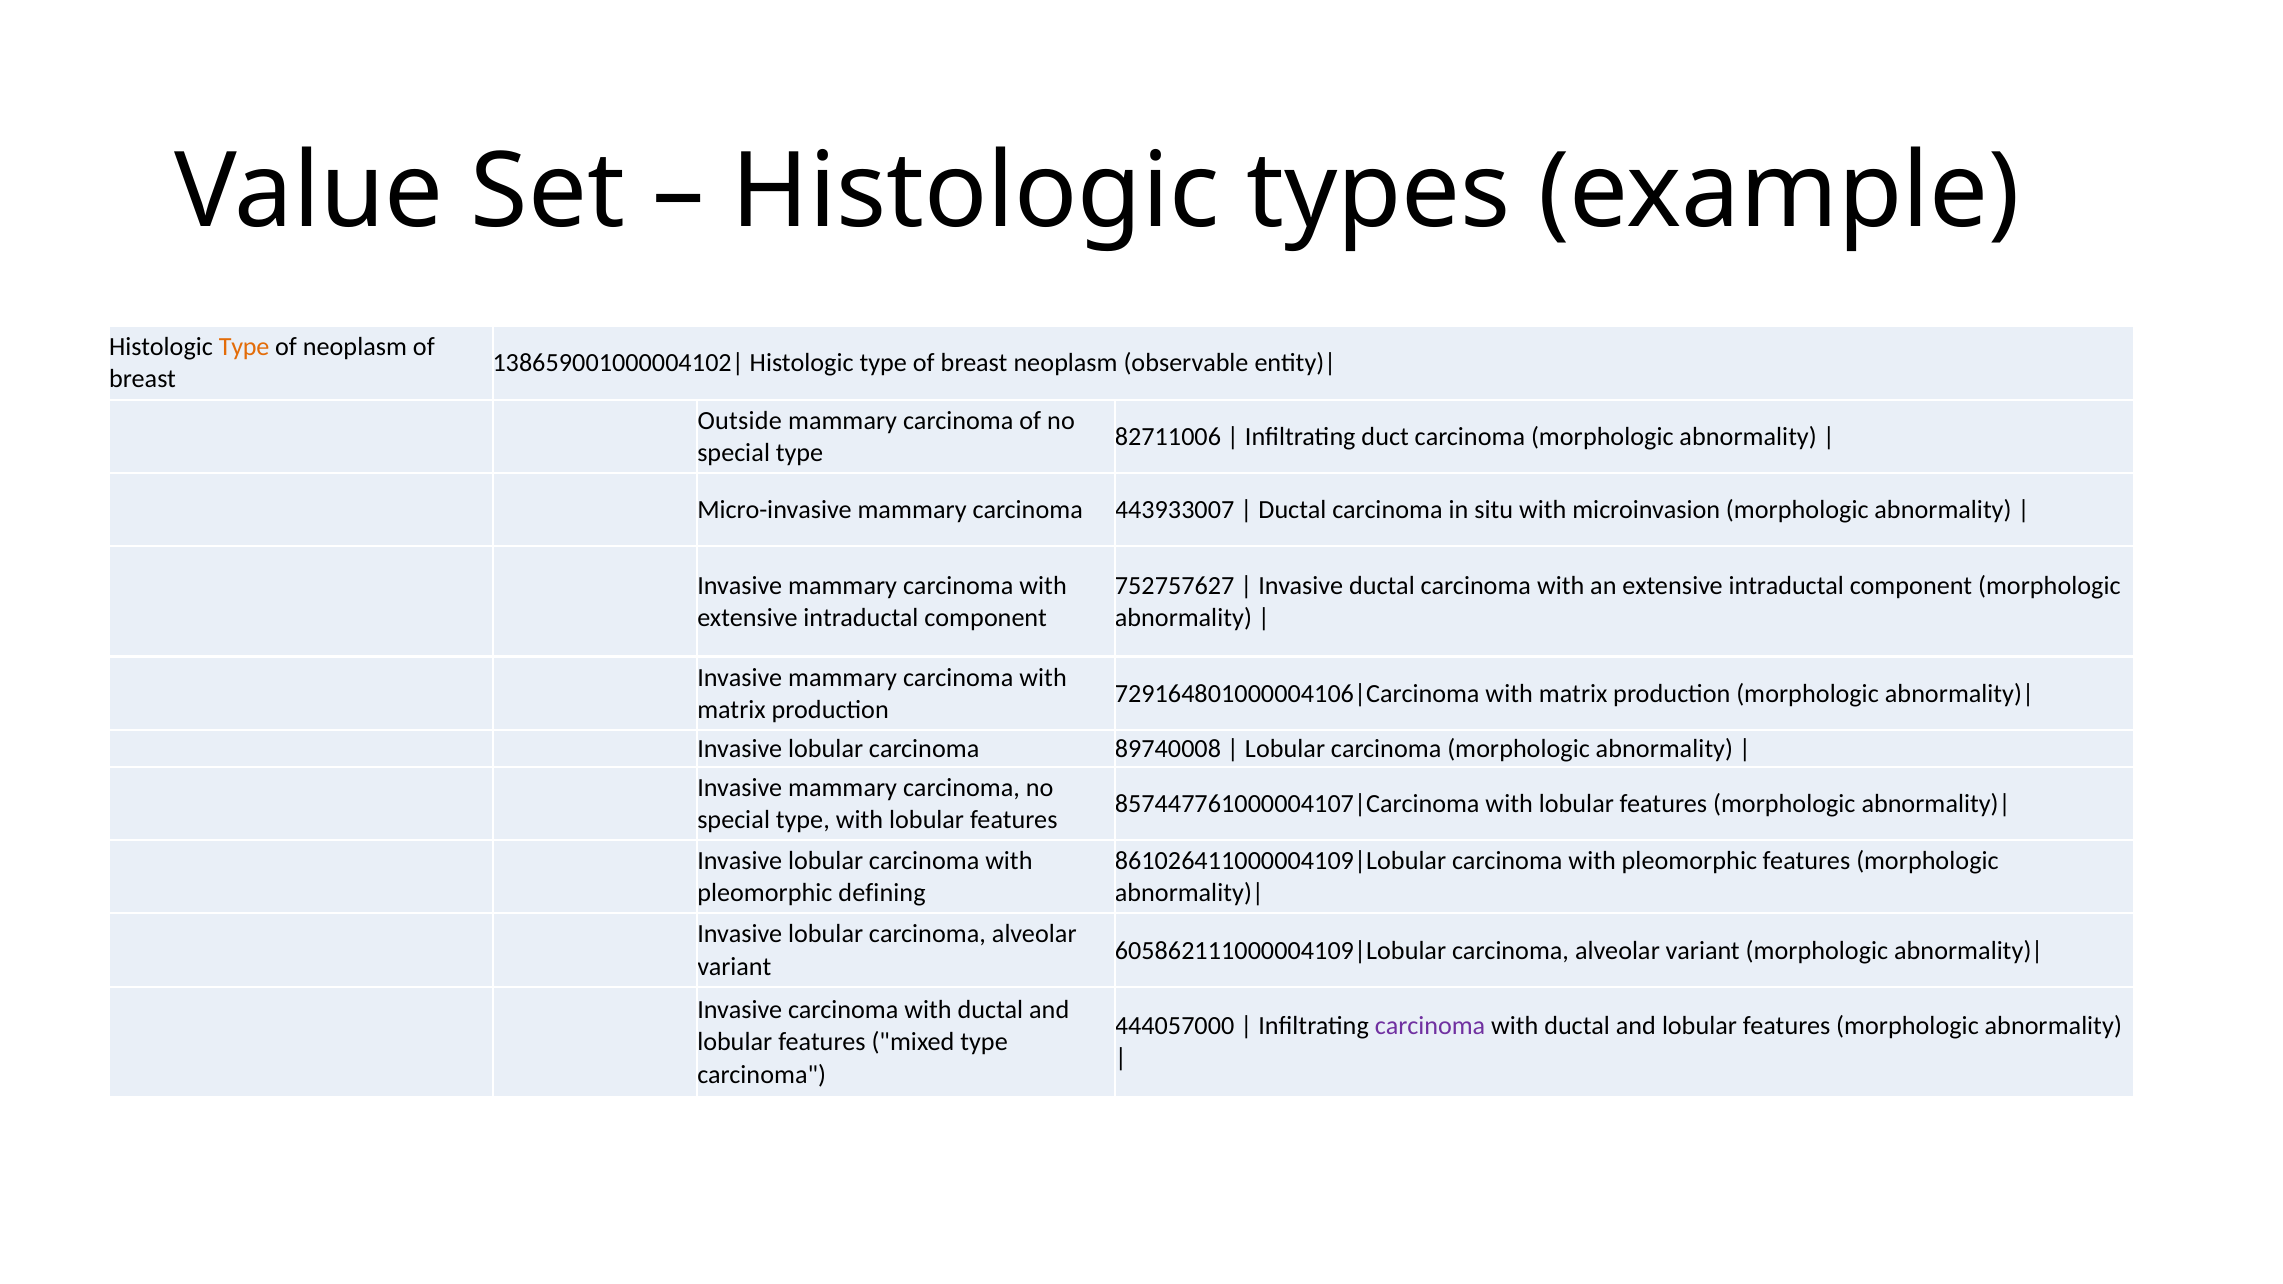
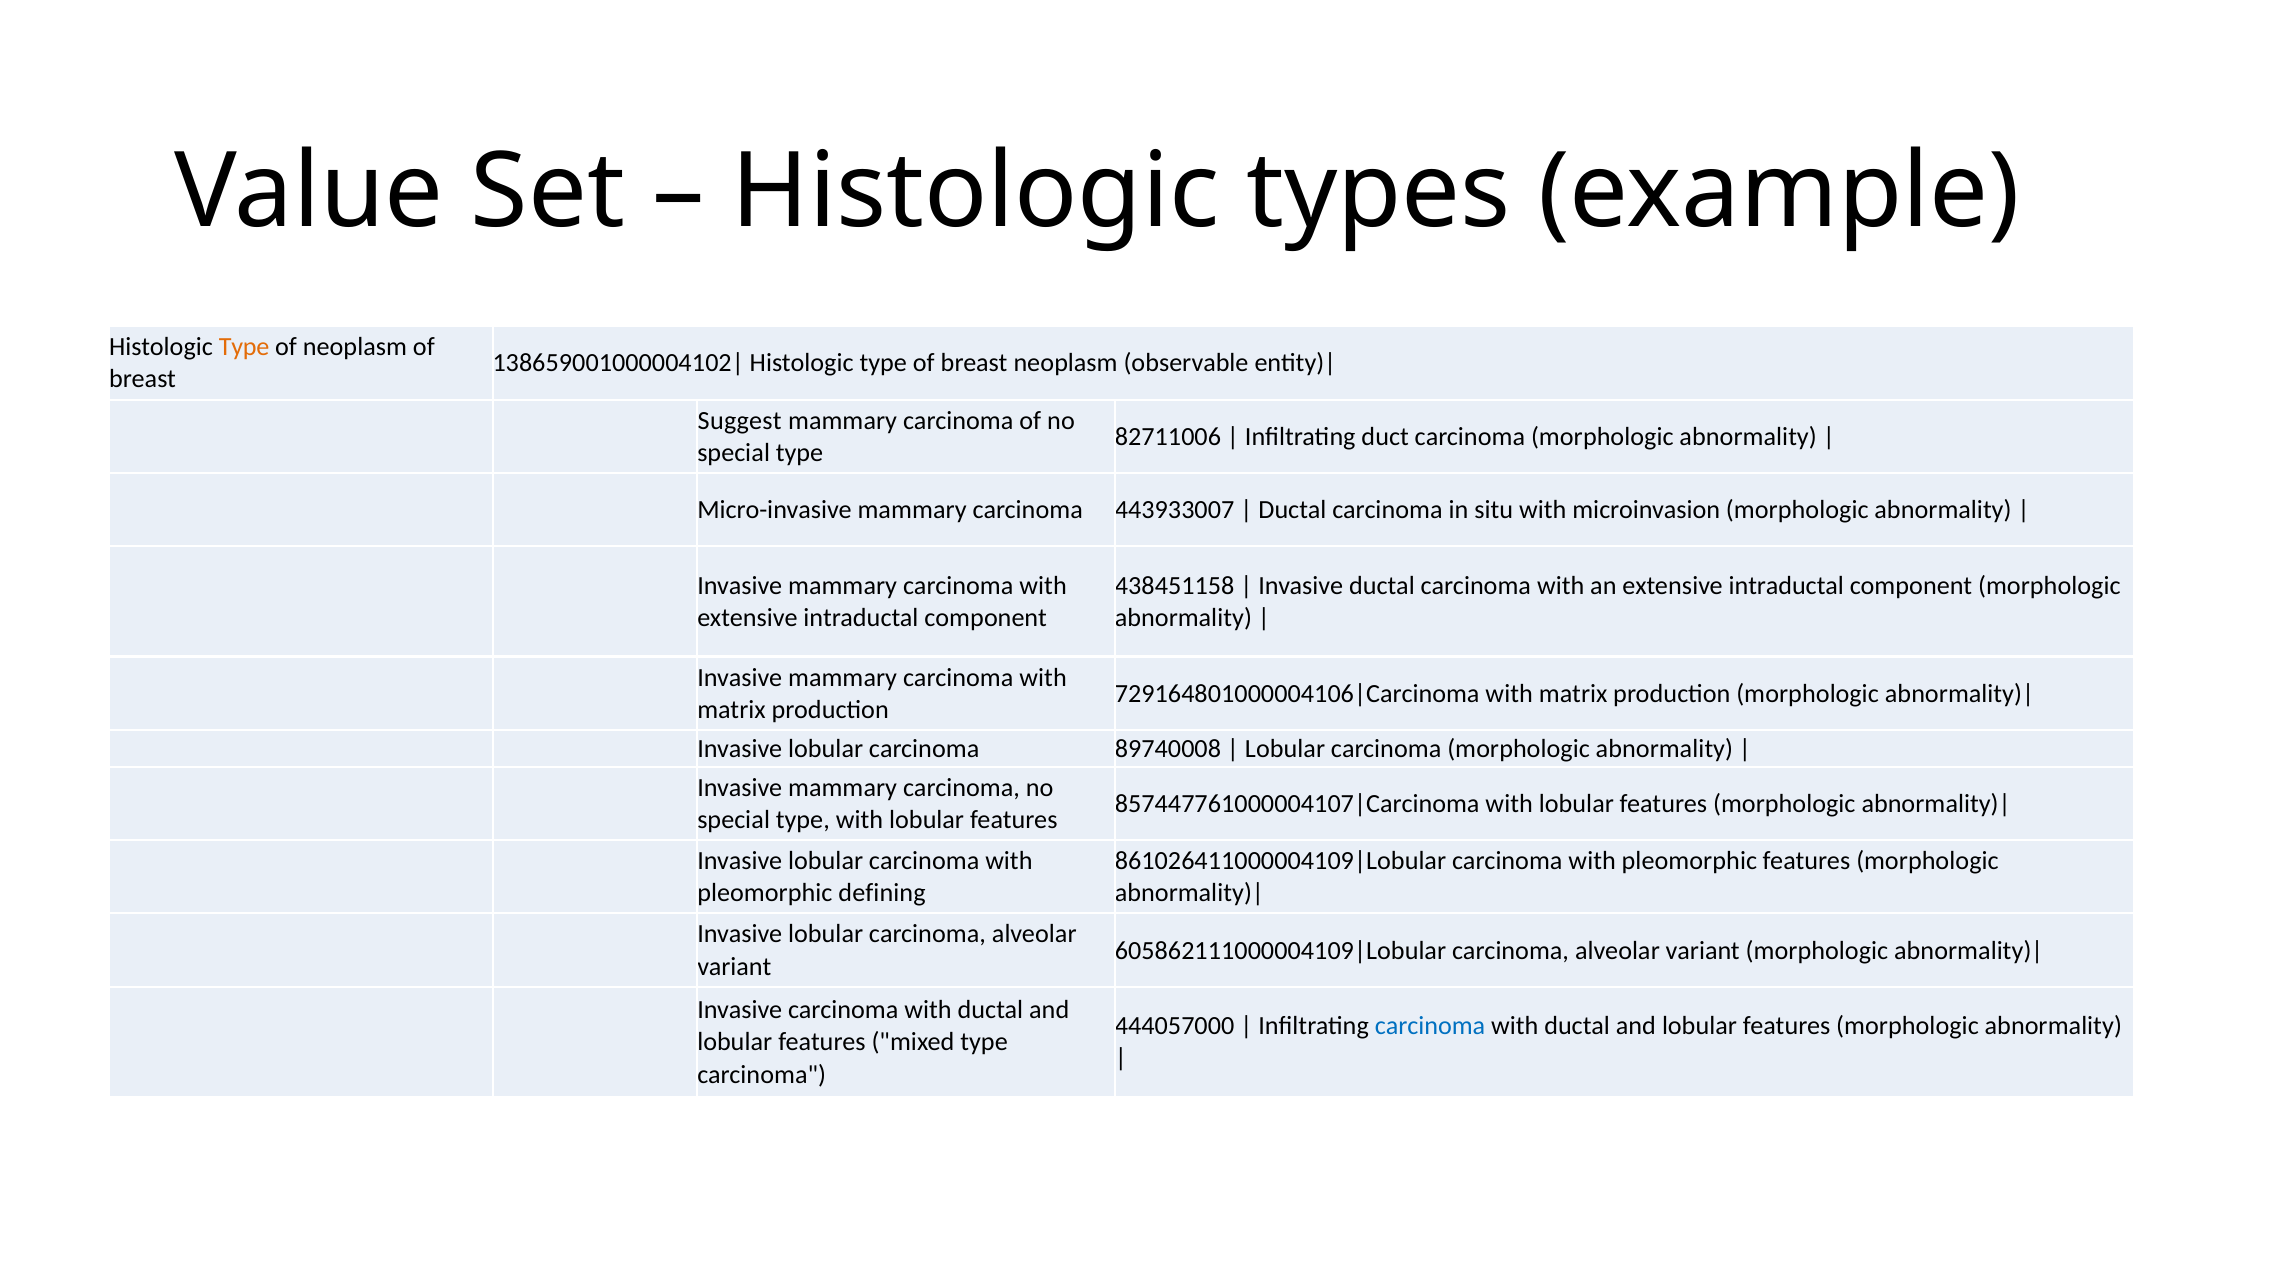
Outside: Outside -> Suggest (740, 421)
752757627: 752757627 -> 438451158 (1175, 586)
carcinoma colour: purple -> blue (1430, 1026)
